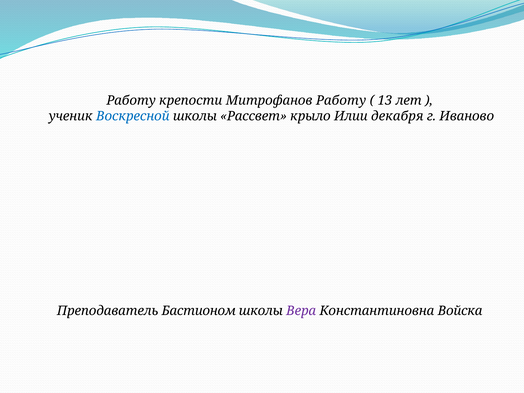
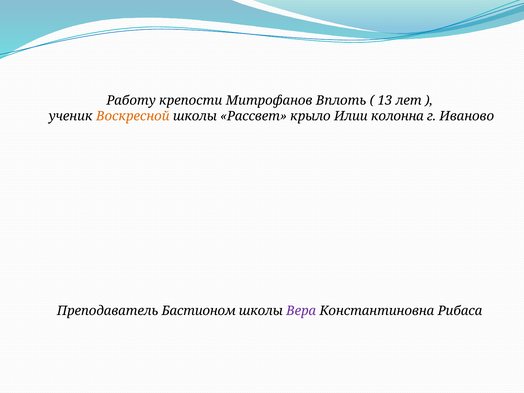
Митрофанов Работу: Работу -> Вплоть (341, 101)
Воскресной colour: blue -> orange (133, 116)
декабря: декабря -> колонна (397, 116)
Войска: Войска -> Рибаса (460, 311)
